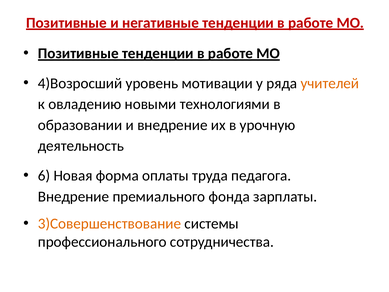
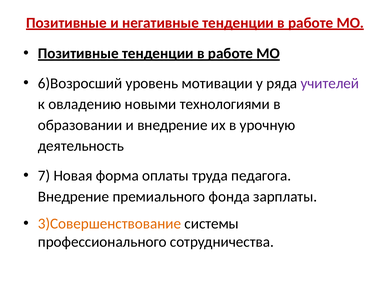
4)Возросший: 4)Возросший -> 6)Возросший (80, 83)
учителей colour: orange -> purple (330, 83)
6: 6 -> 7 (44, 176)
